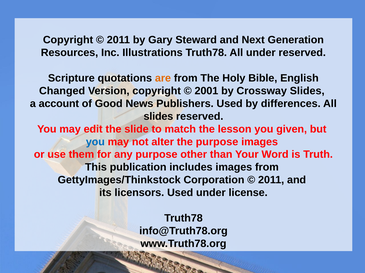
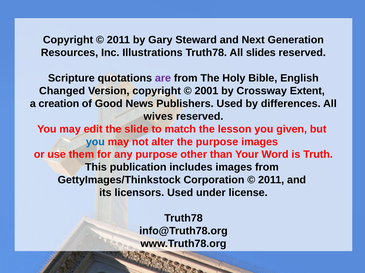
All under: under -> slides (261, 53)
are colour: orange -> purple (163, 78)
Crossway Slides: Slides -> Extent (307, 91)
account: account -> creation (59, 104)
slides: slides -> wives (158, 117)
